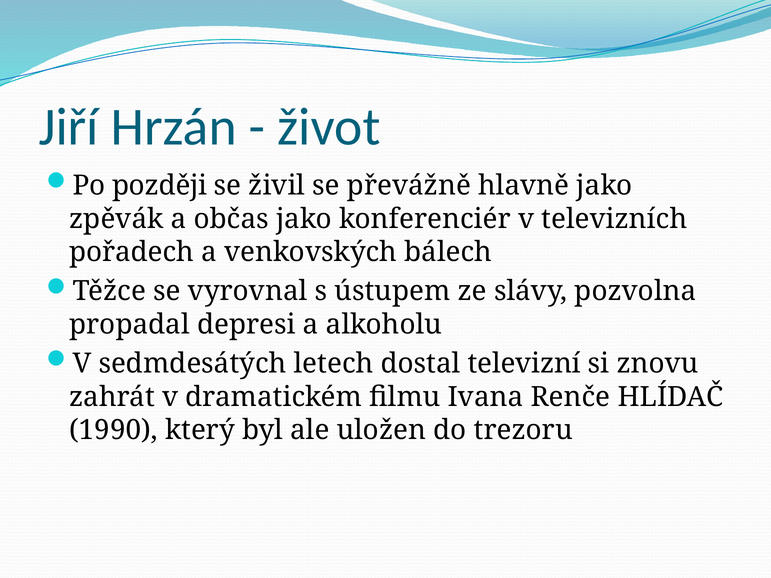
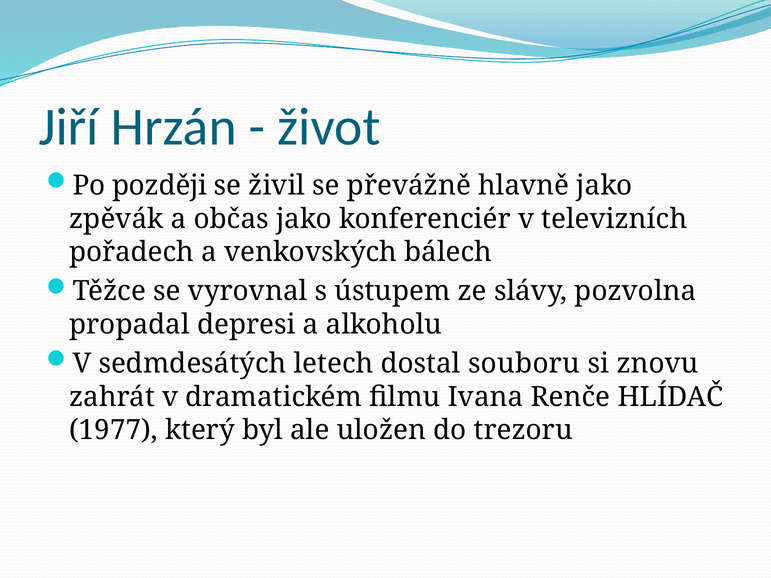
televizní: televizní -> souboru (524, 364)
1990: 1990 -> 1977 (114, 430)
